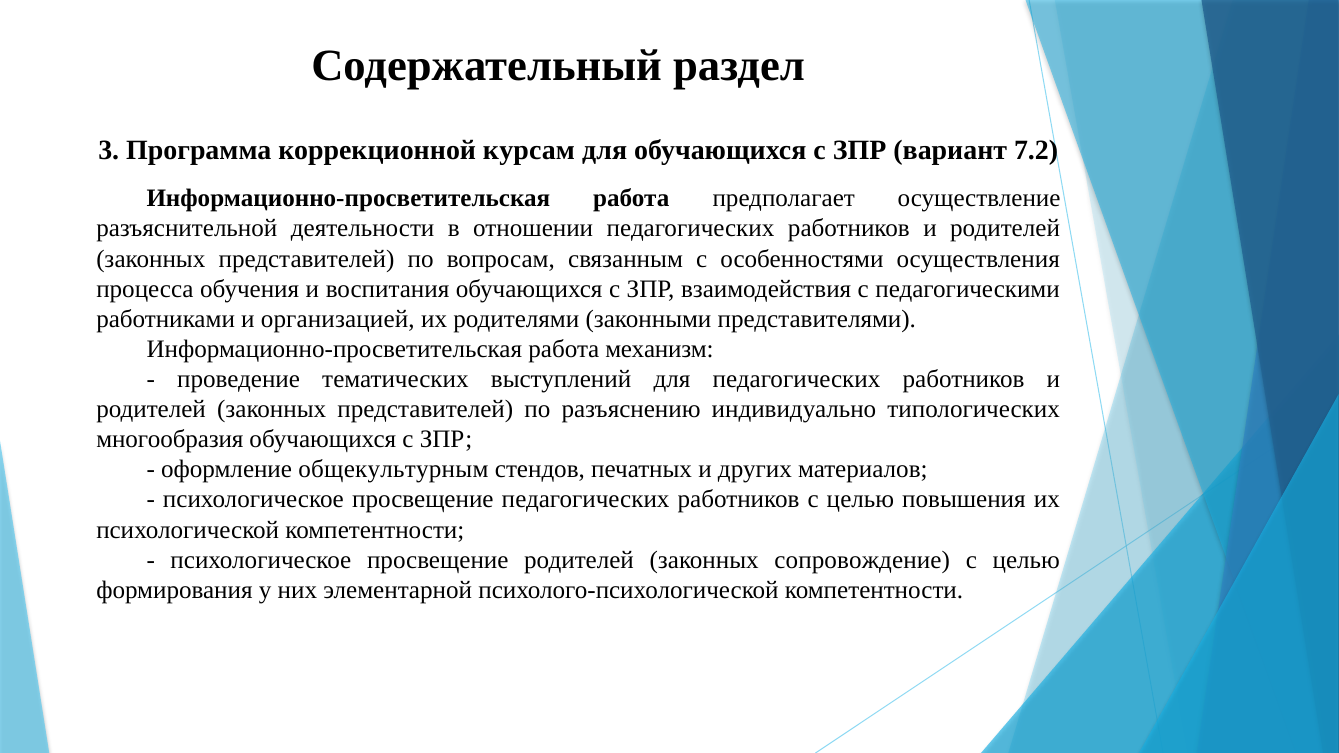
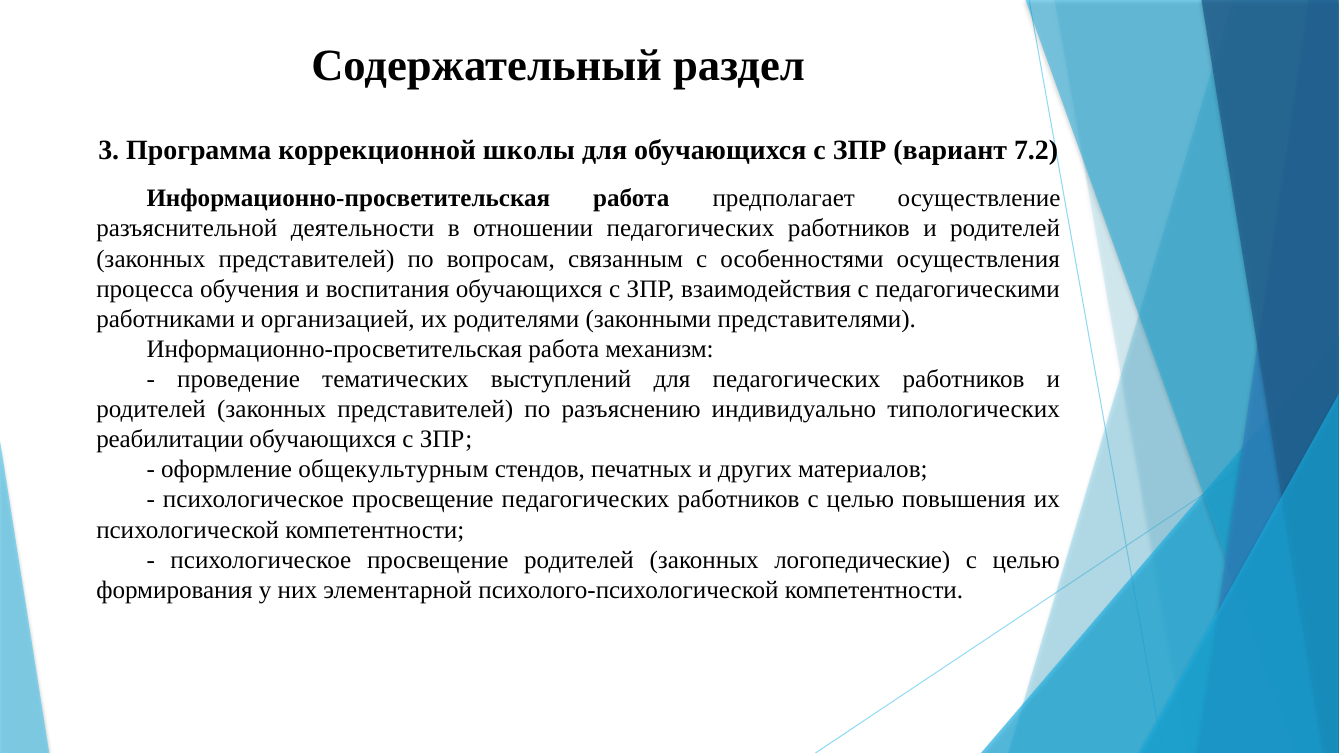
курсам: курсам -> школы (529, 150)
многообразия: многообразия -> реабилитации (170, 440)
сопровождение: сопровождение -> логопедические (862, 560)
